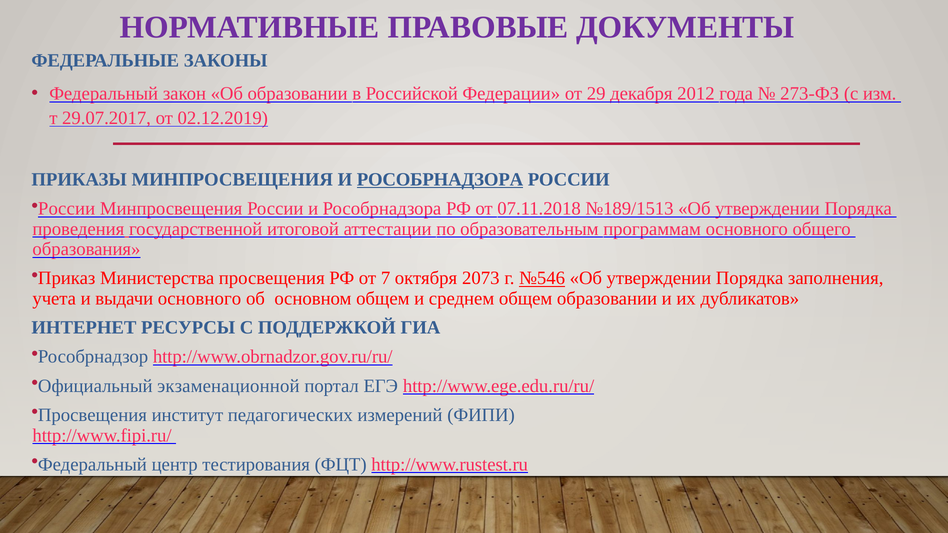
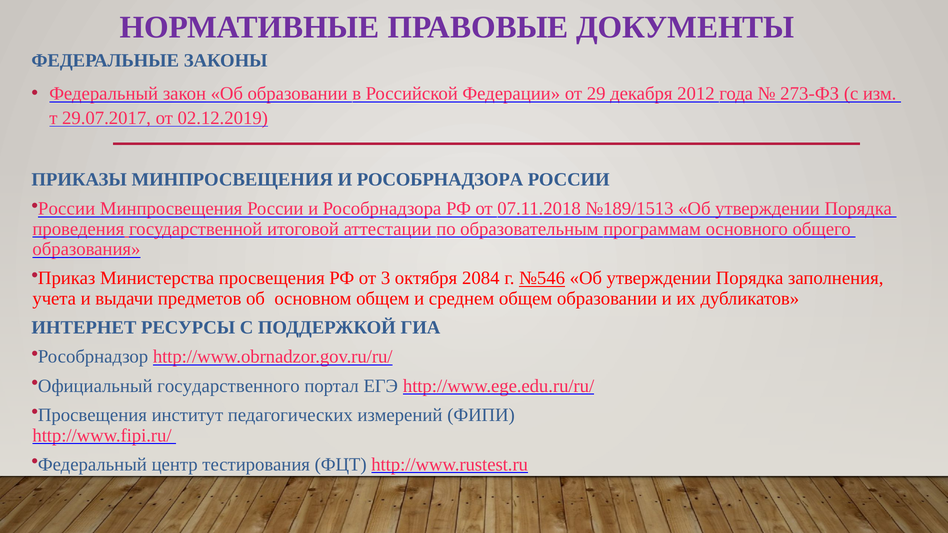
РОСОБРНАДЗОРА underline: present -> none (440, 180)
7: 7 -> 3 (386, 278)
2073: 2073 -> 2084 (481, 278)
выдачи основного: основного -> предметов (200, 299)
экзаменационной: экзаменационной -> государственного (228, 386)
